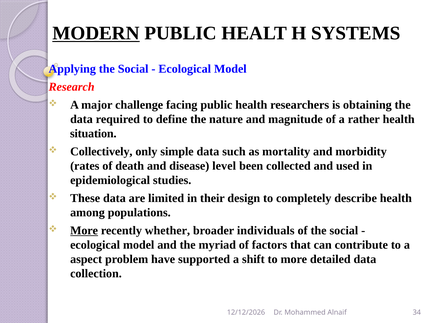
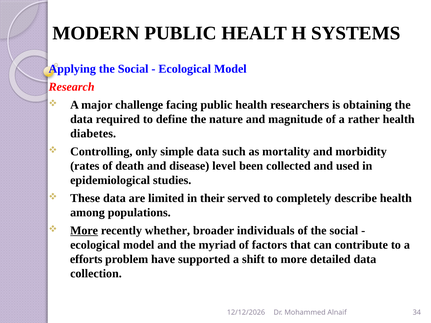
MODERN underline: present -> none (96, 33)
situation: situation -> diabetes (93, 134)
Collectively: Collectively -> Controlling (101, 152)
design: design -> served (244, 198)
aspect: aspect -> efforts (86, 260)
